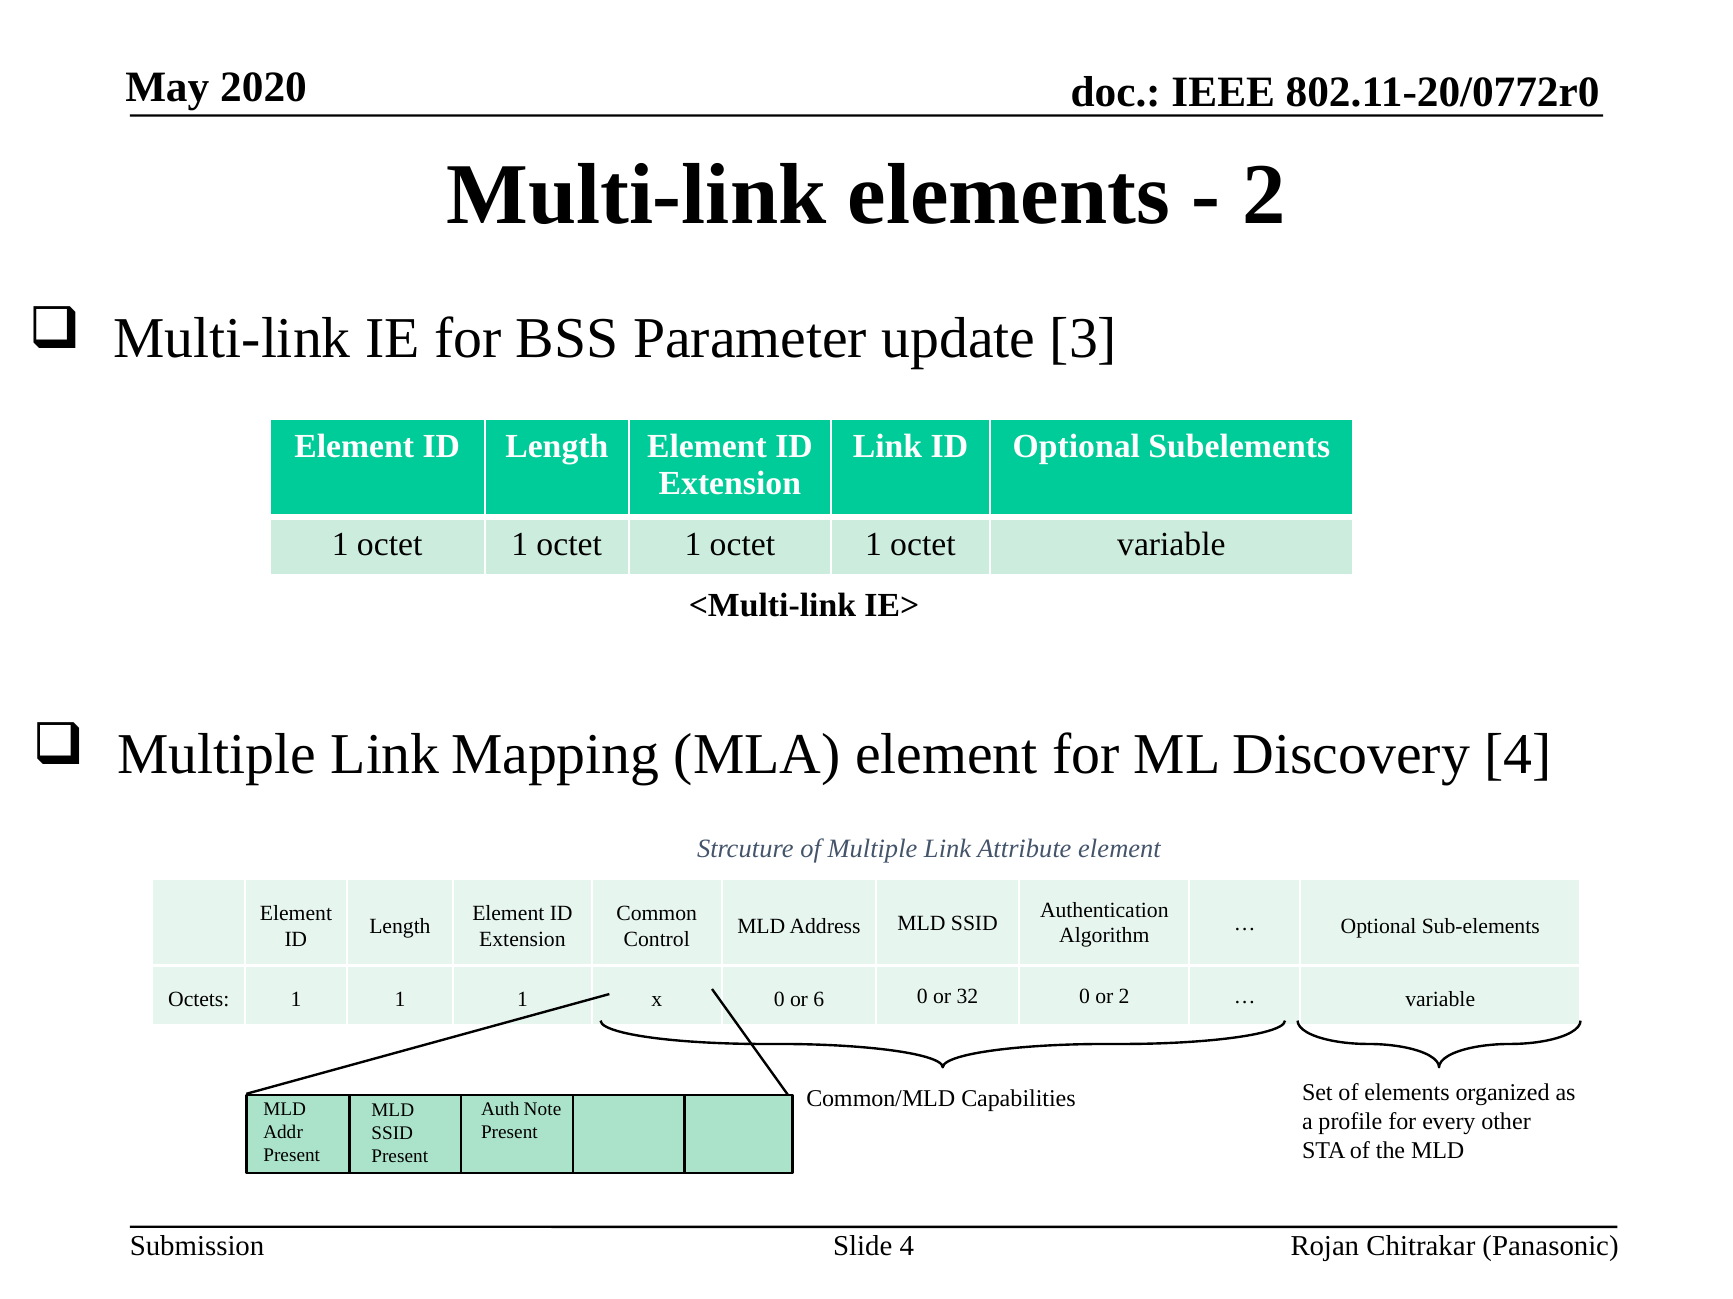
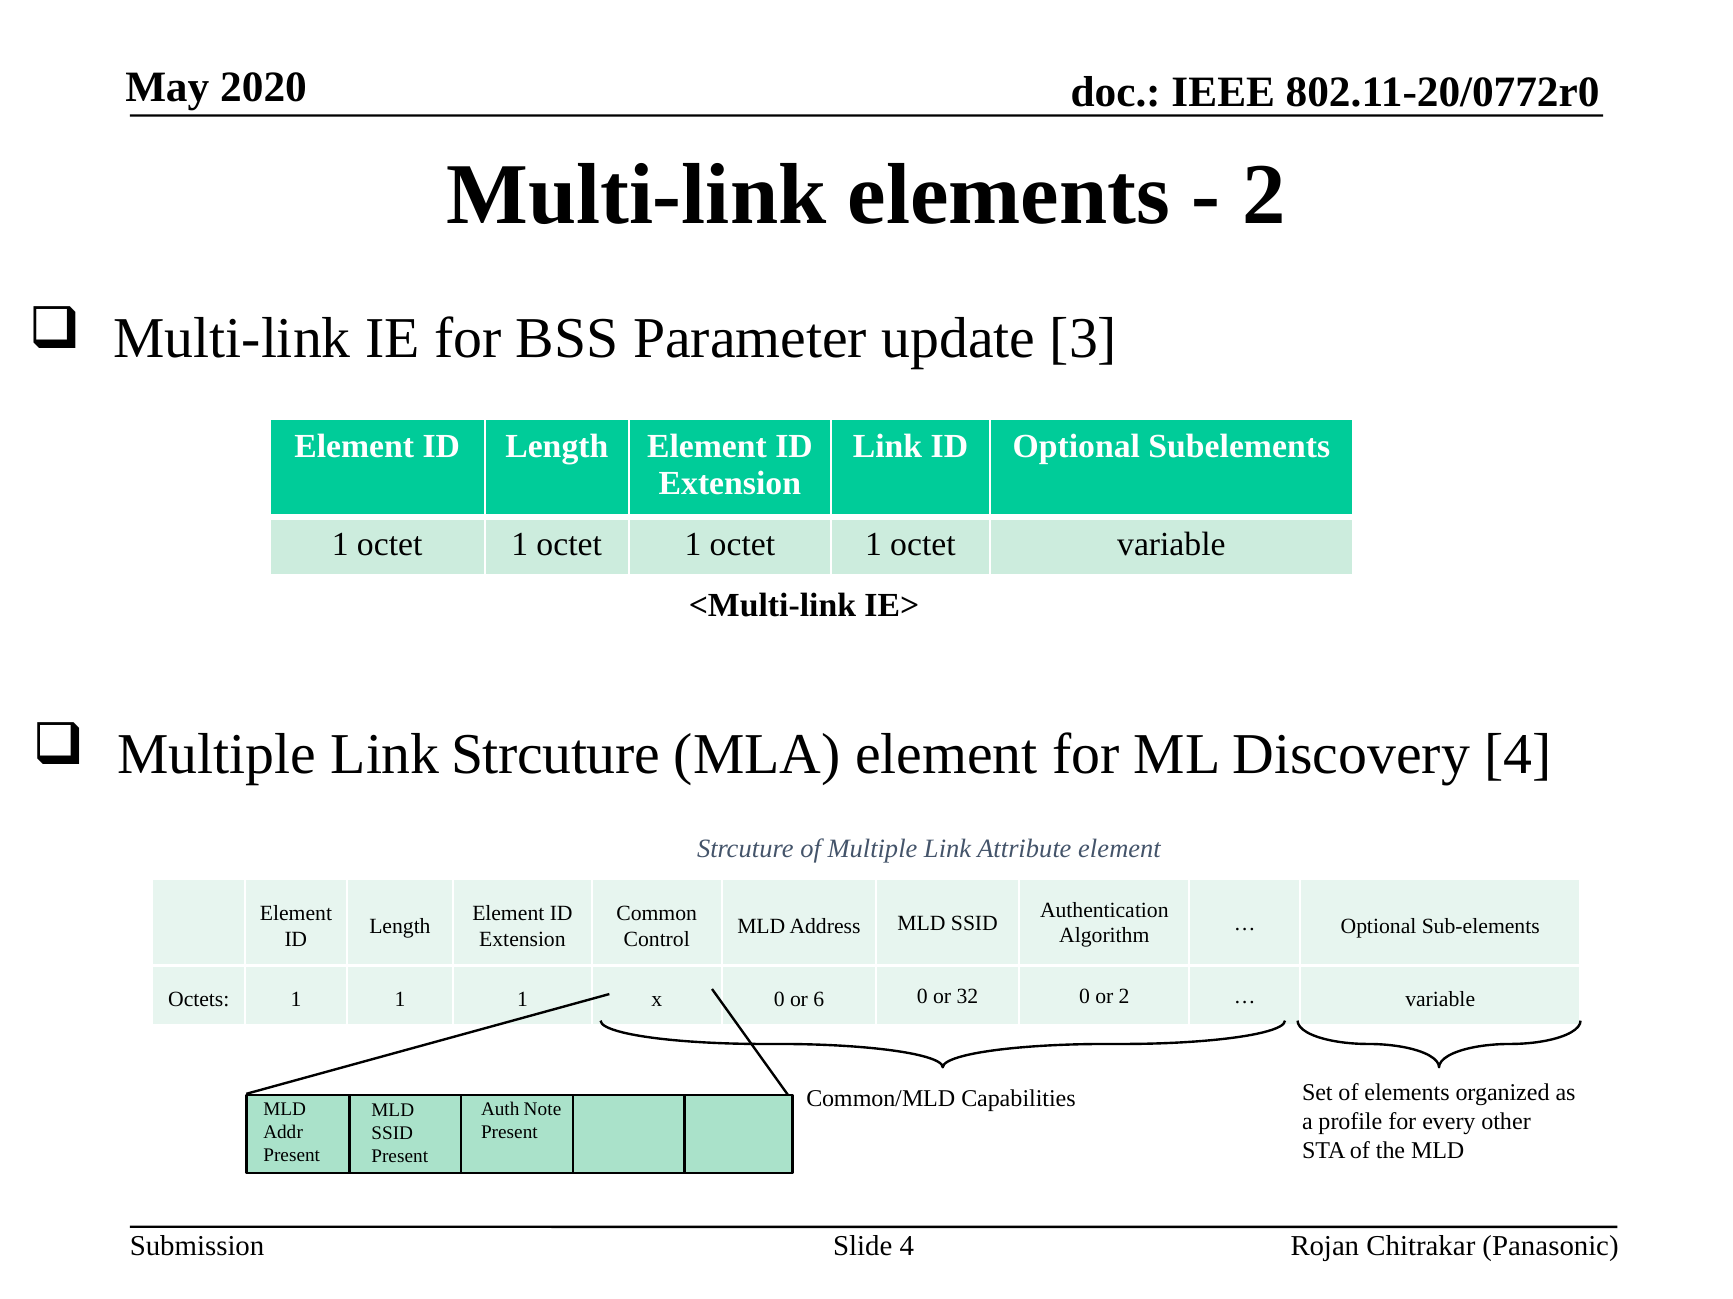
Link Mapping: Mapping -> Strcuture (555, 755)
